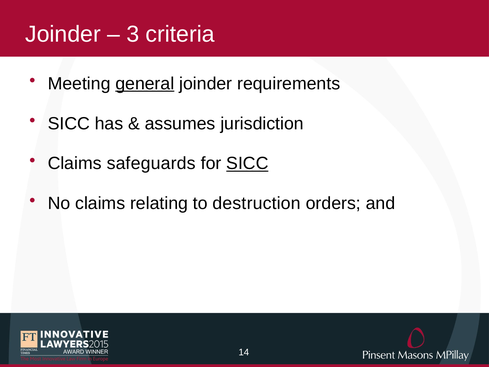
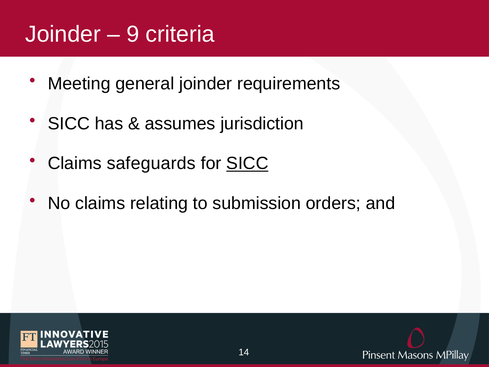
3: 3 -> 9 (133, 34)
general underline: present -> none (145, 84)
destruction: destruction -> submission (257, 203)
